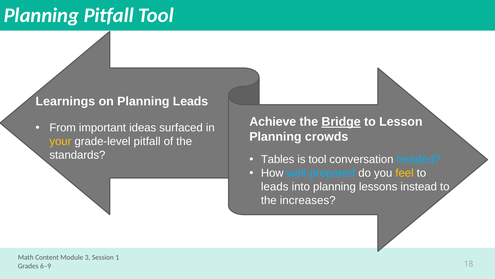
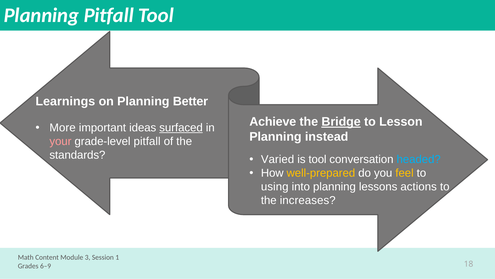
Planning Leads: Leads -> Better (190, 101)
From: From -> More (63, 128)
surfaced underline: none -> present (181, 128)
crowds: crowds -> instead (327, 136)
your colour: yellow -> pink (60, 141)
Tables: Tables -> Varied (278, 159)
well-prepared colour: light blue -> yellow (321, 173)
leads: leads -> using (275, 186)
instead: instead -> actions (419, 186)
